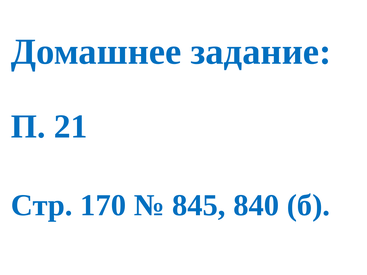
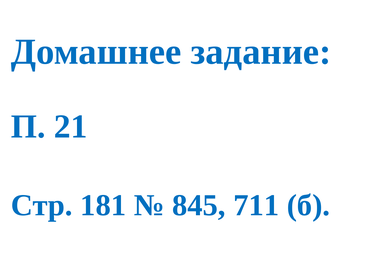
170: 170 -> 181 (103, 205)
840: 840 -> 711 (256, 205)
